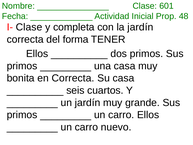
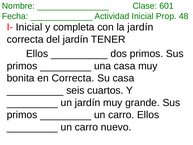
I- Clase: Clase -> Inicial (29, 27)
del forma: forma -> jardín (76, 39)
